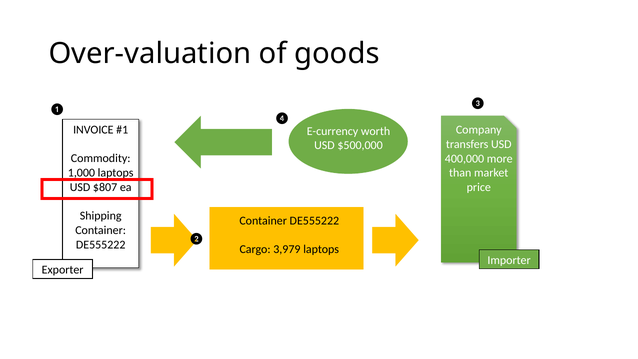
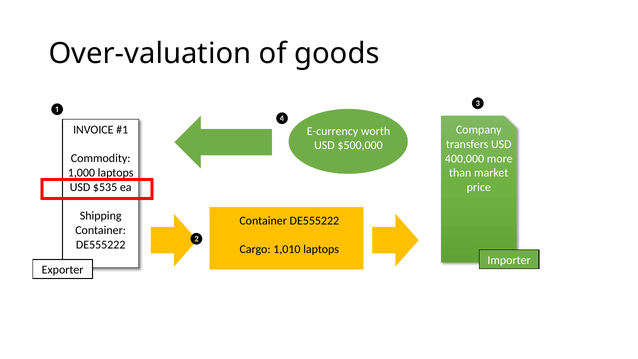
$807: $807 -> $535 (105, 187)
3,979: 3,979 -> 1,010 (287, 249)
